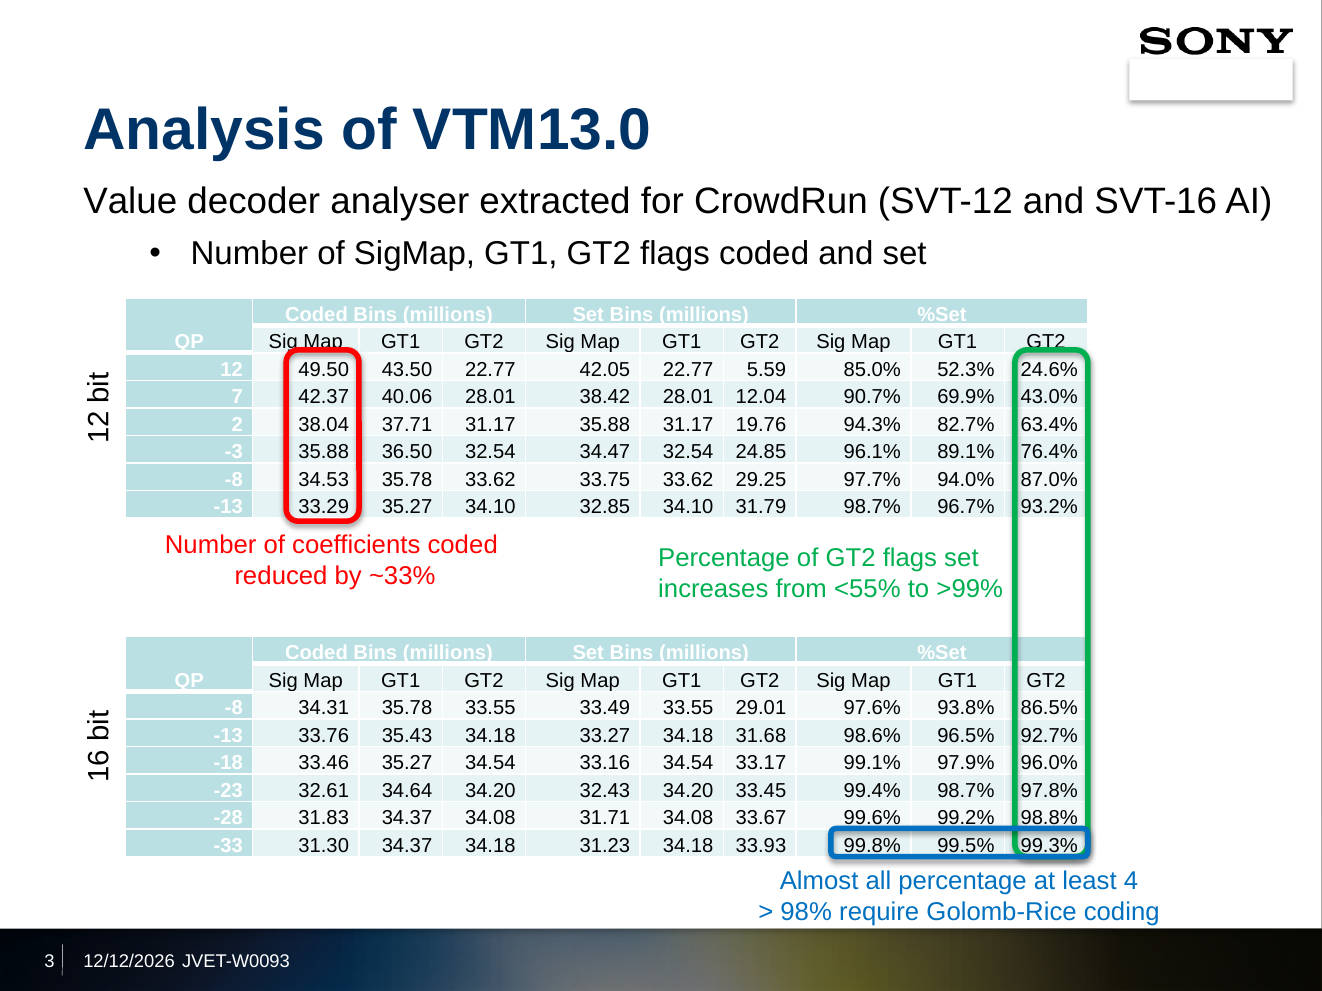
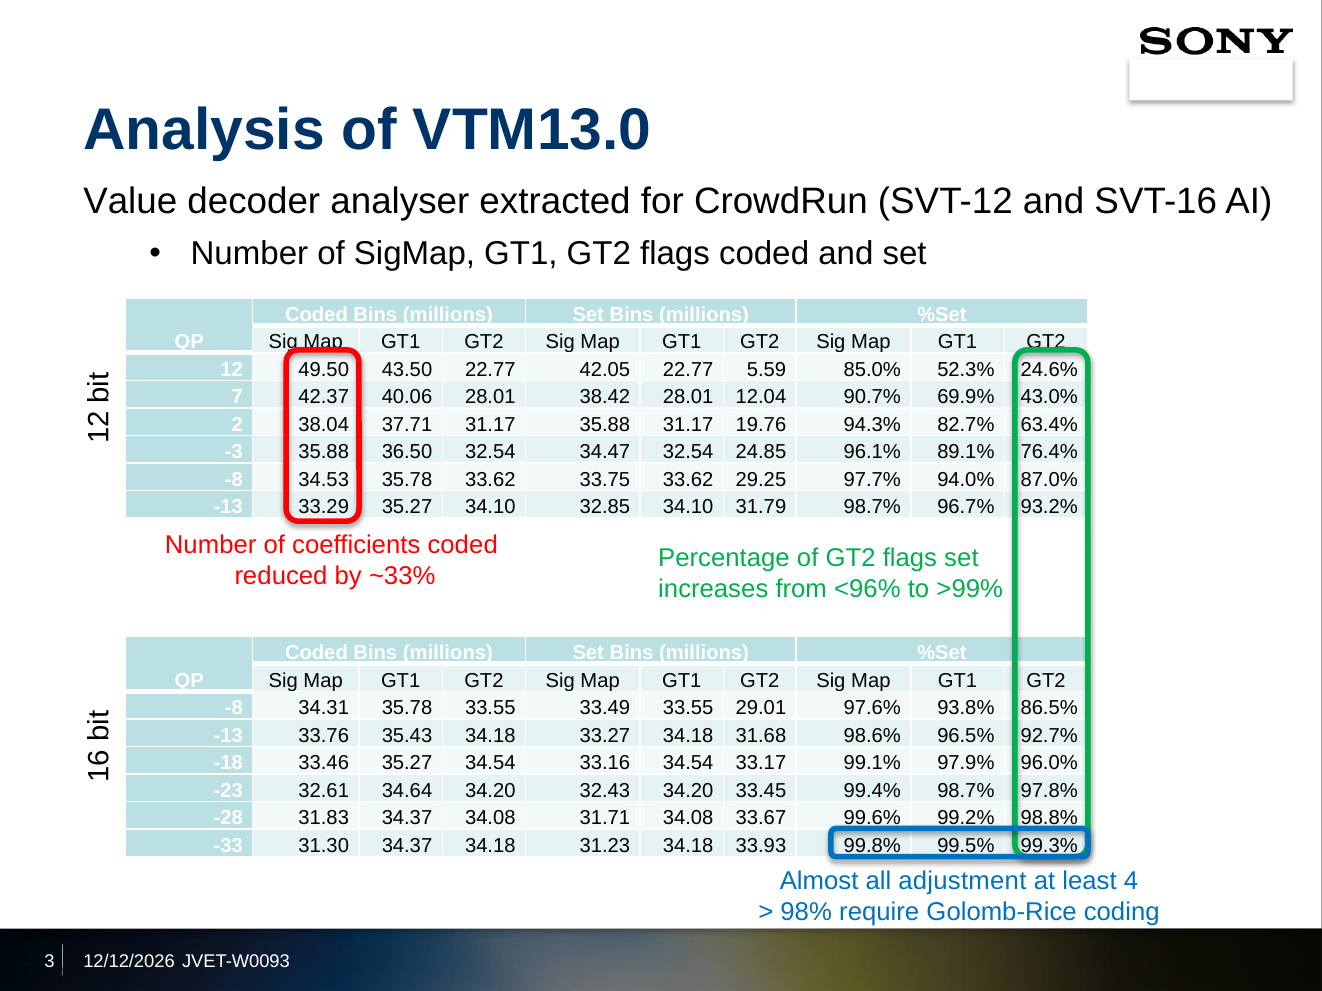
<55%: <55% -> <96% (867, 590)
all percentage: percentage -> adjustment (962, 882)
